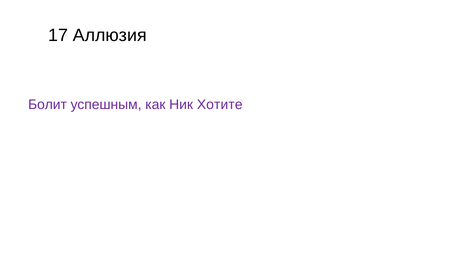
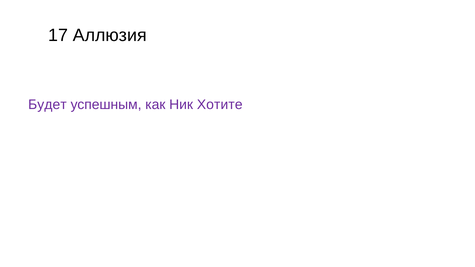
Болит: Болит -> Будет (47, 105)
